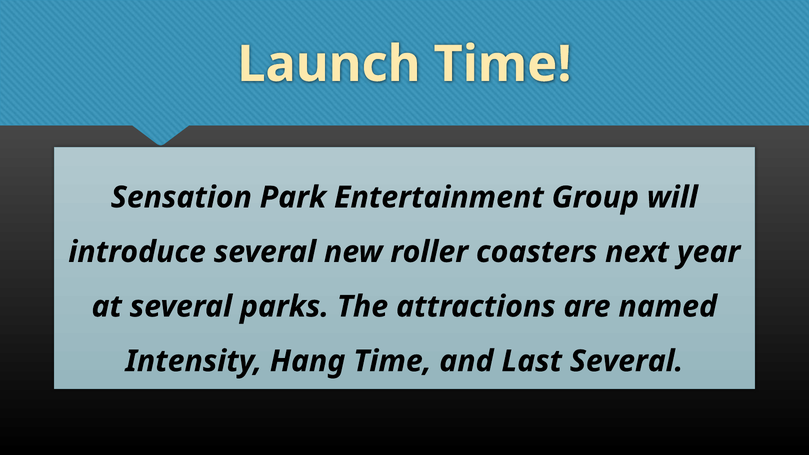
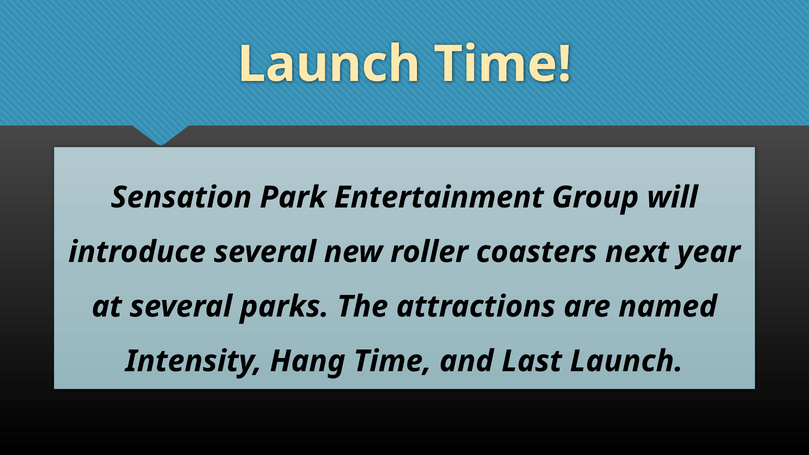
Last Several: Several -> Launch (626, 361)
